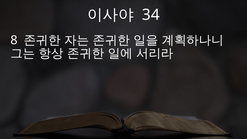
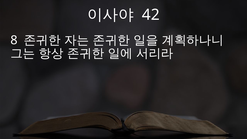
34: 34 -> 42 (151, 15)
